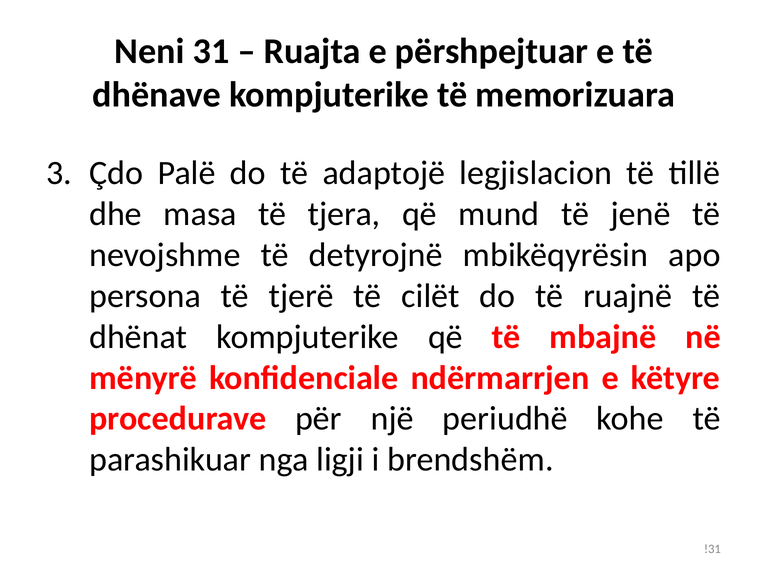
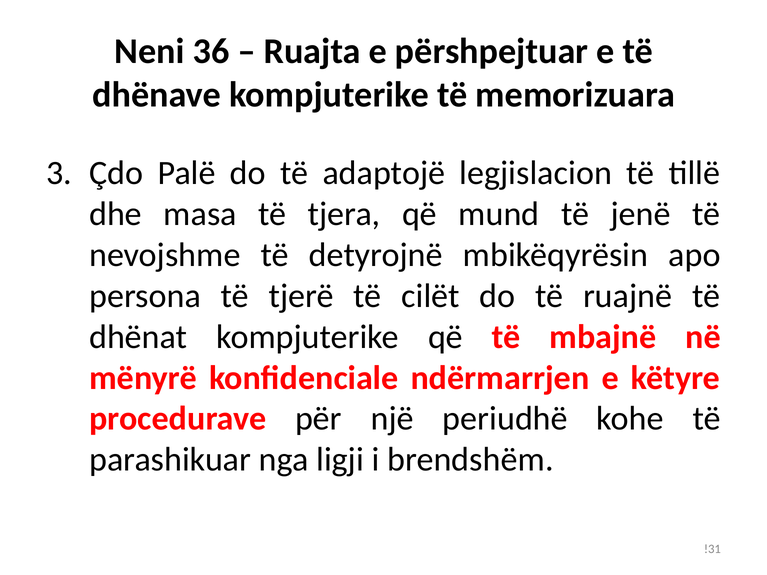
31: 31 -> 36 (211, 52)
